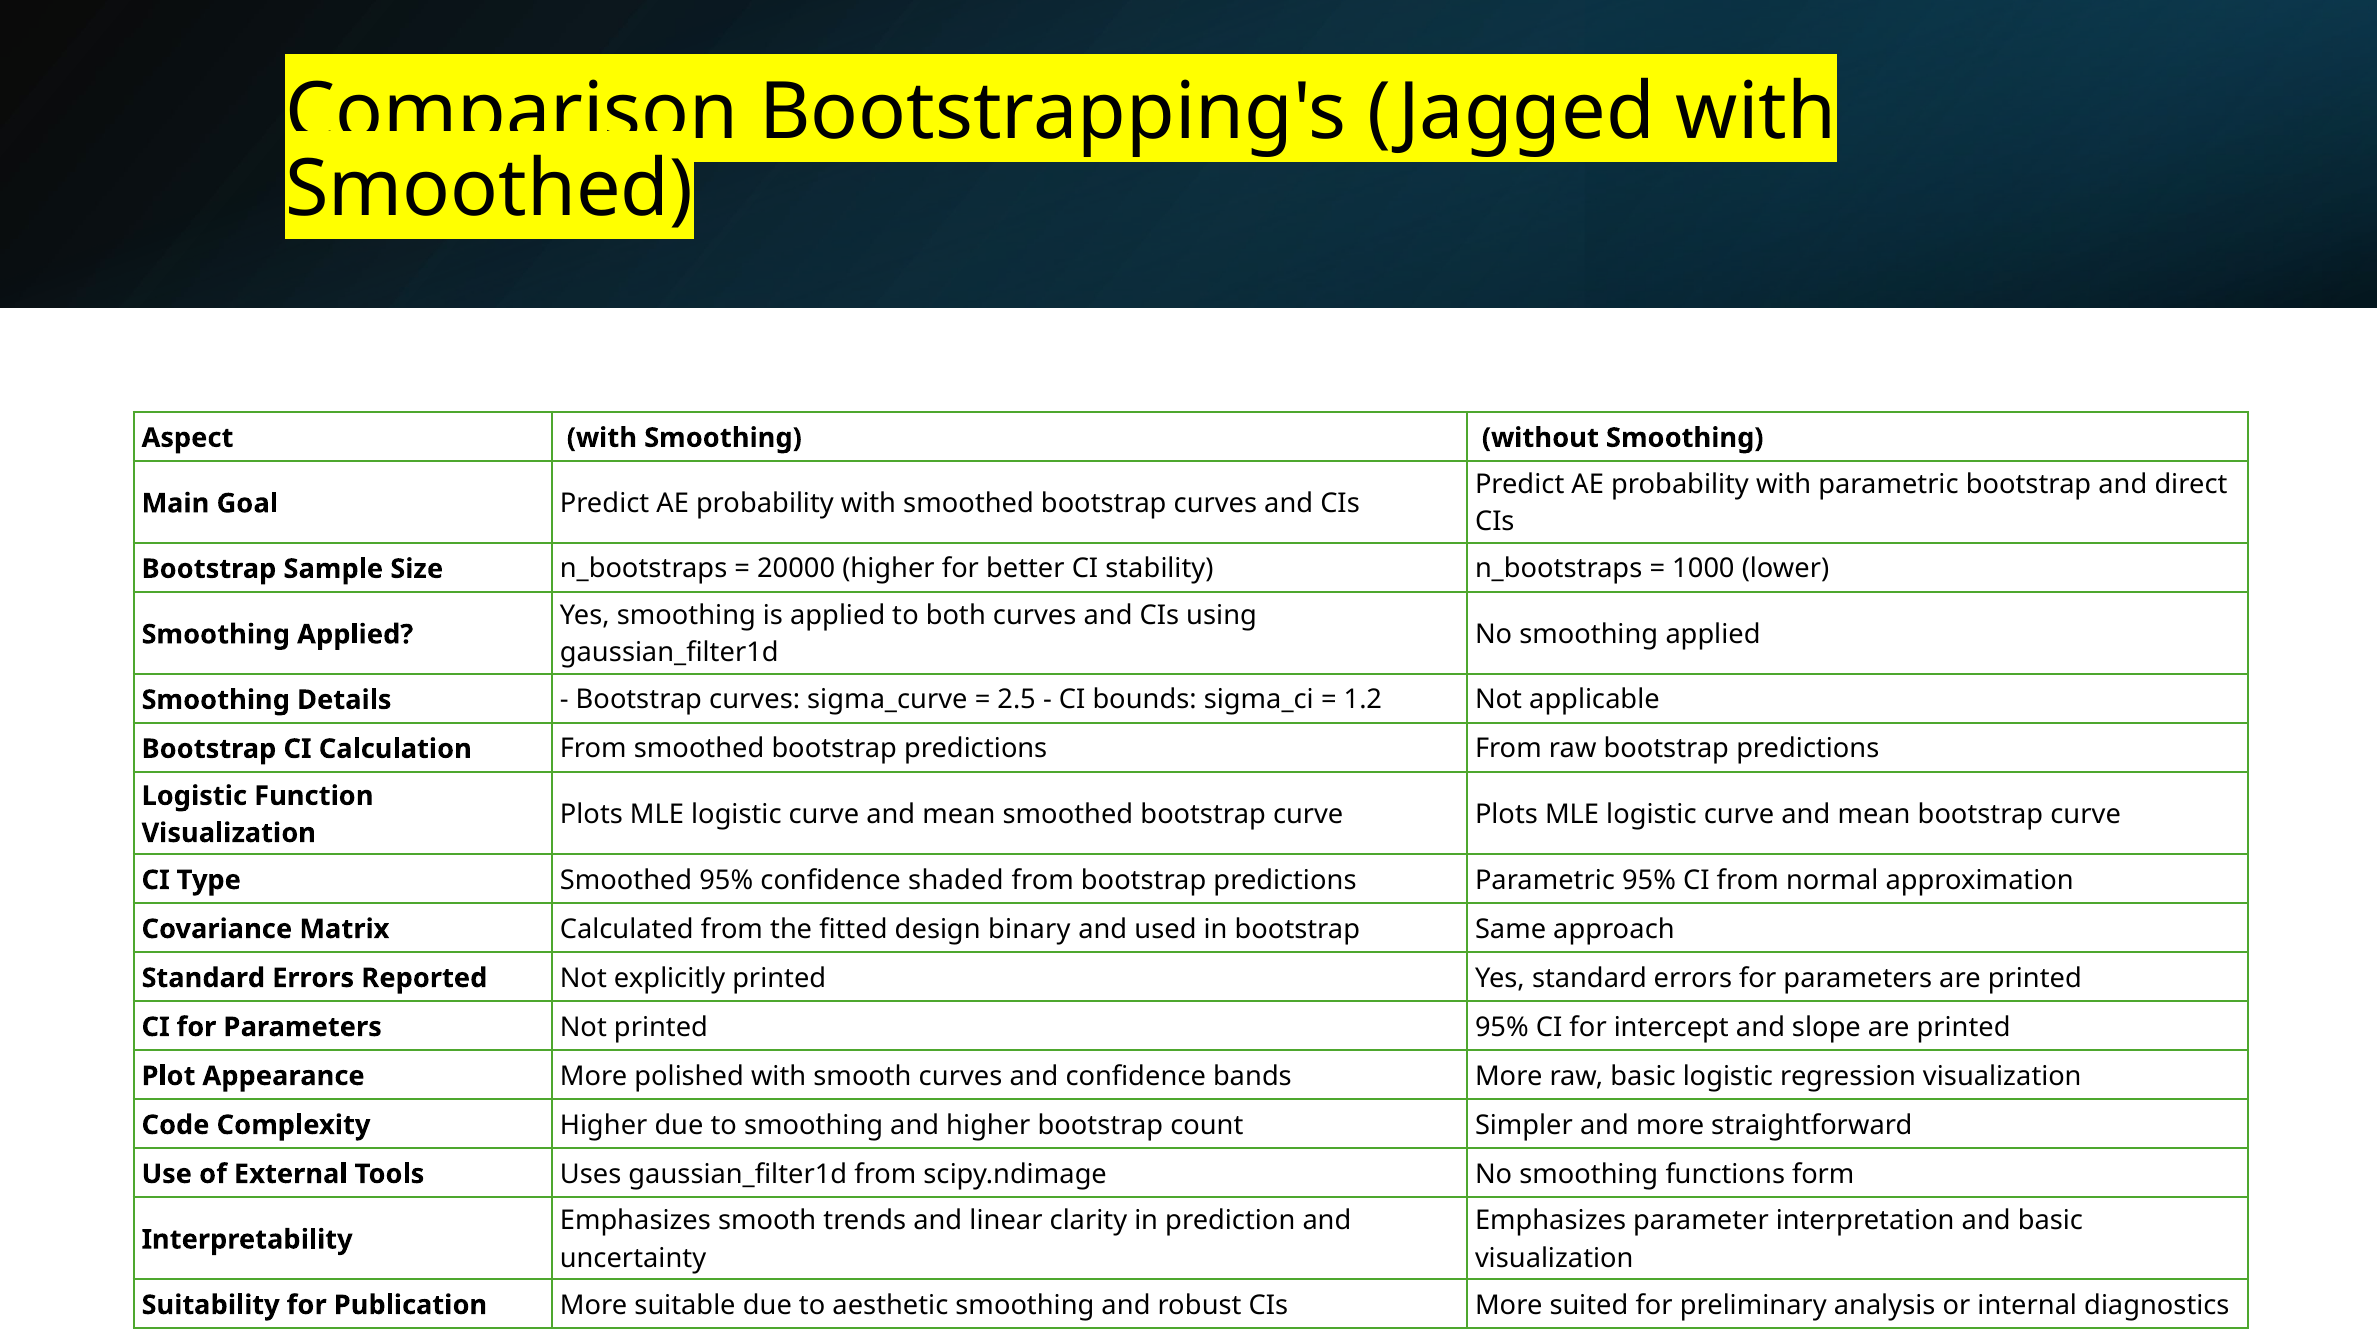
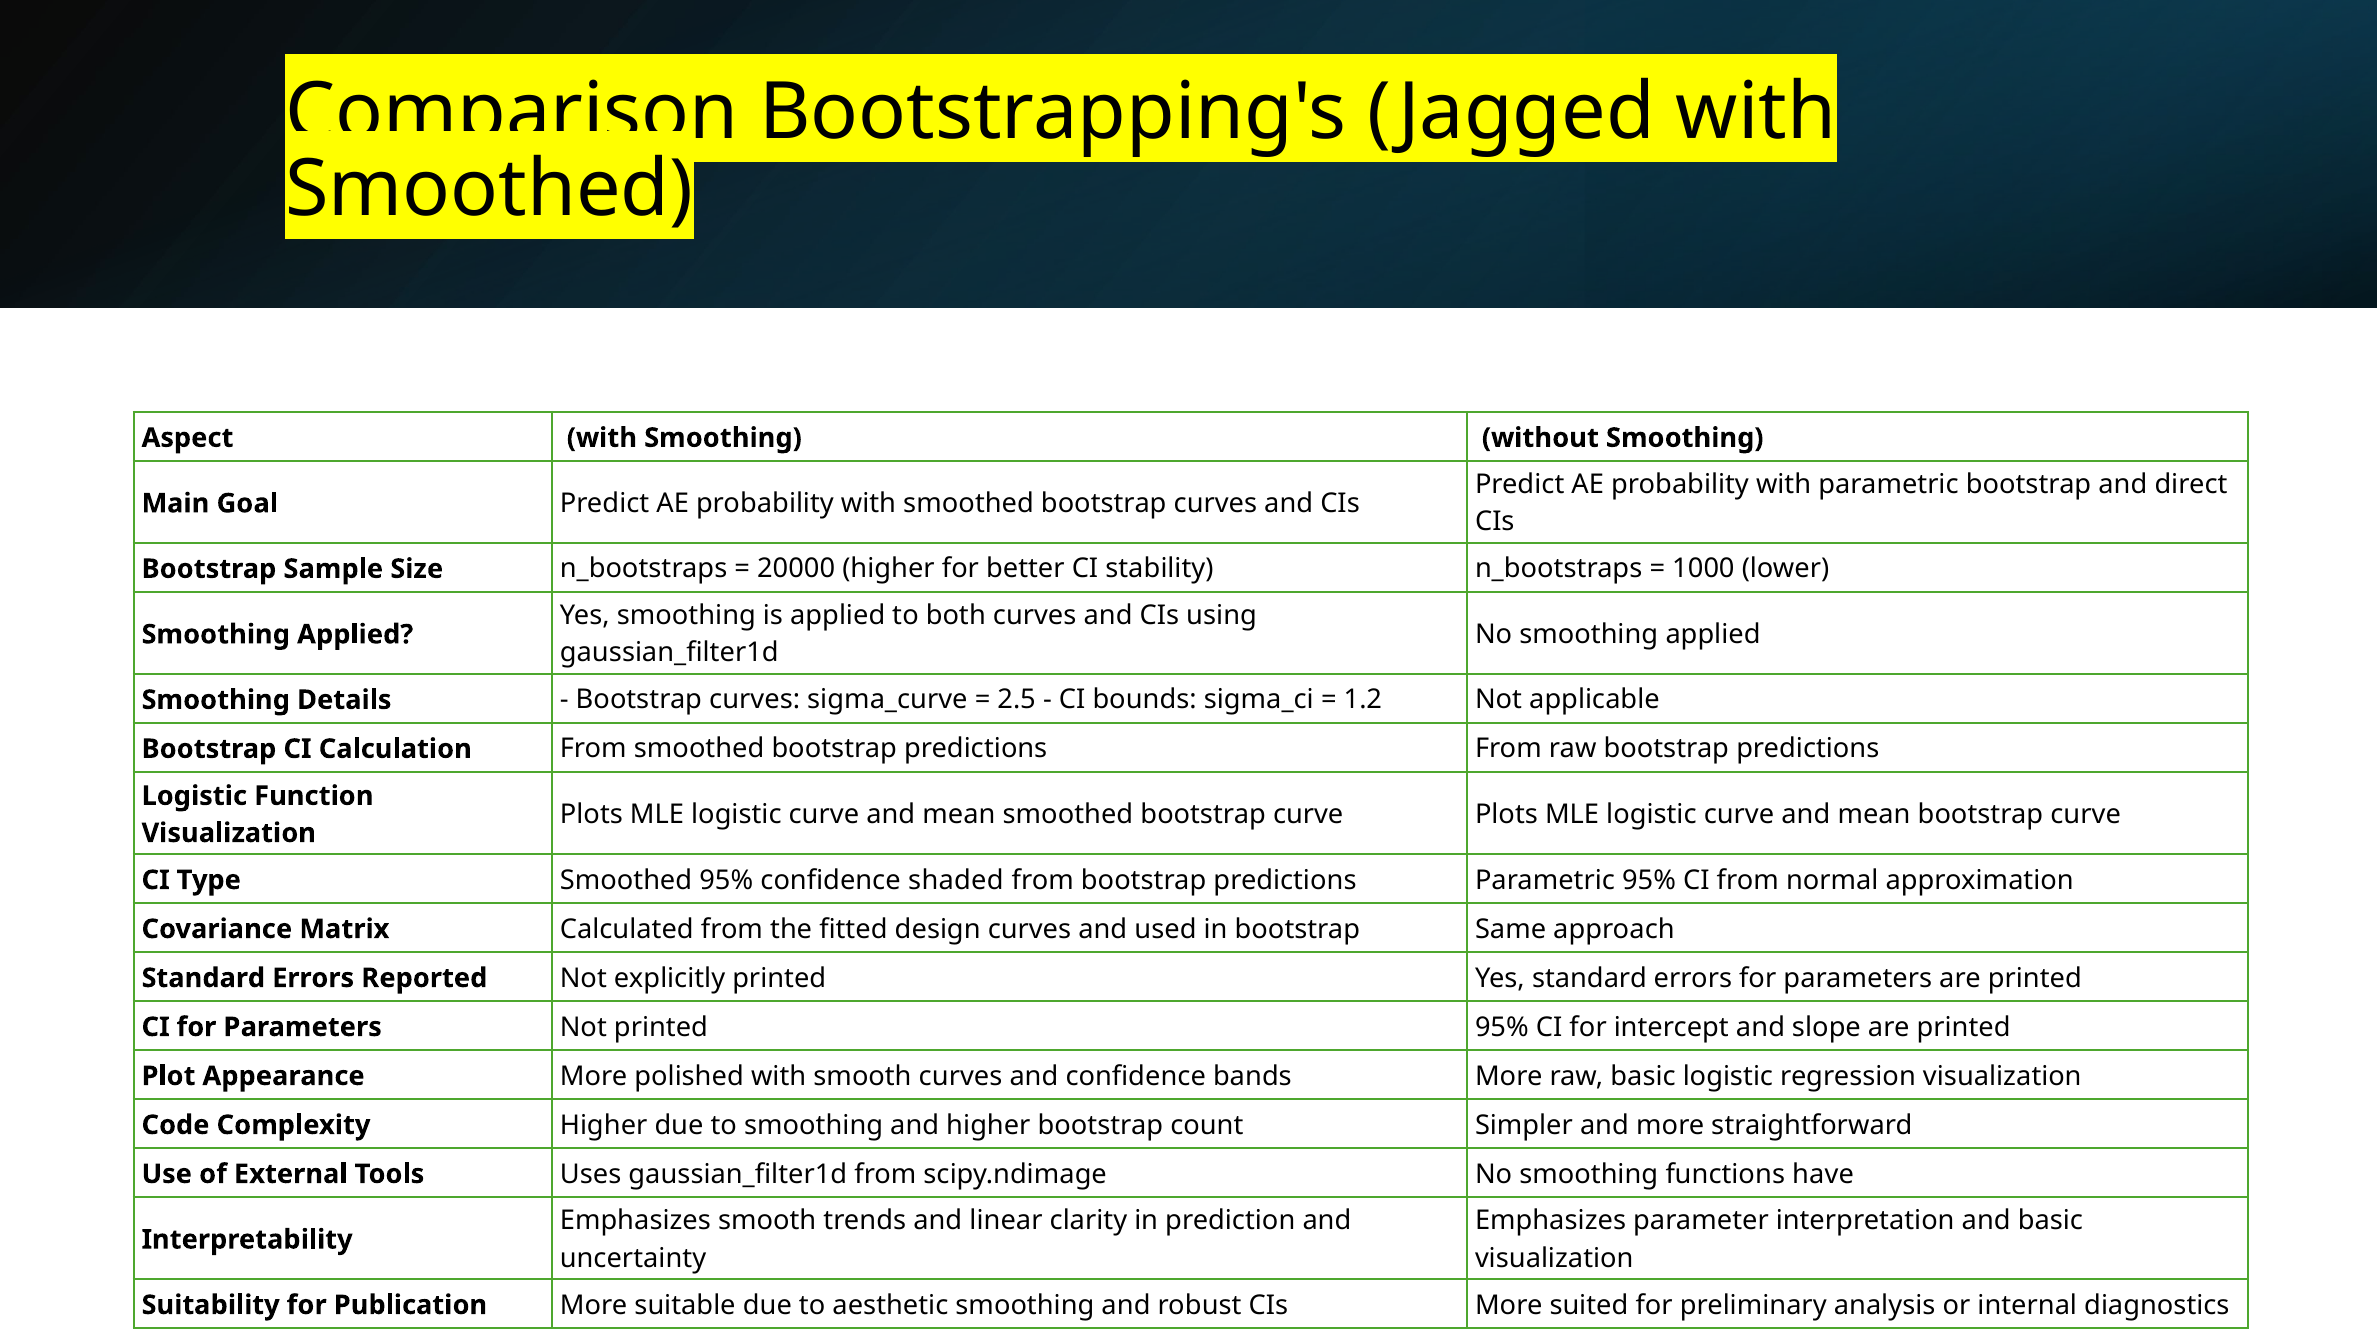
design binary: binary -> curves (1029, 929)
form: form -> have (1823, 1174)
